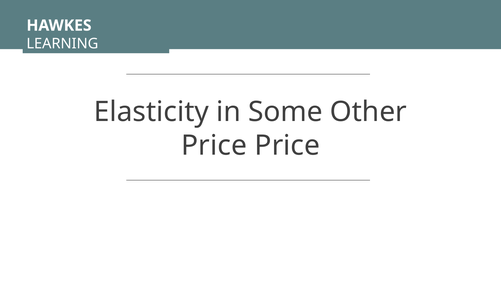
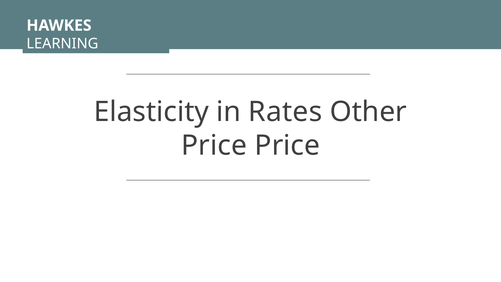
Some: Some -> Rates (285, 112)
